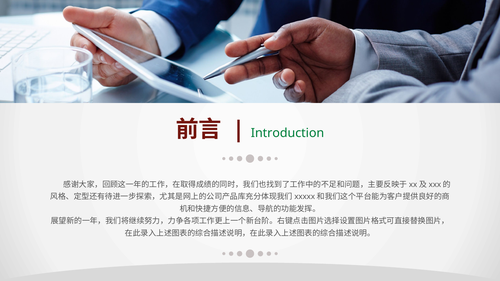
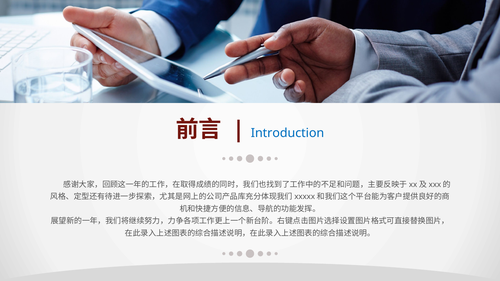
Introduction colour: green -> blue (288, 133)
